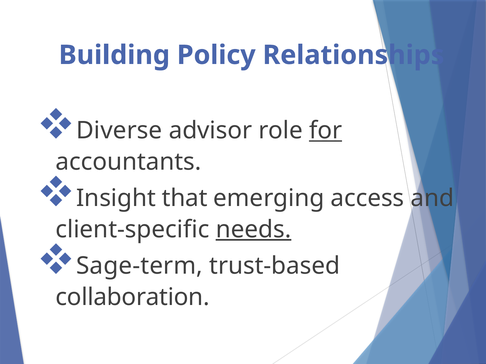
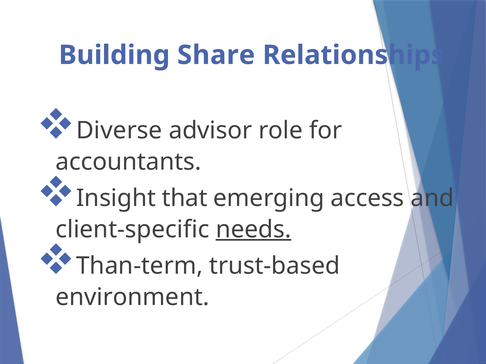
Policy: Policy -> Share (216, 55)
for underline: present -> none (326, 131)
Sage-term: Sage-term -> Than-term (140, 266)
collaboration: collaboration -> environment (132, 297)
